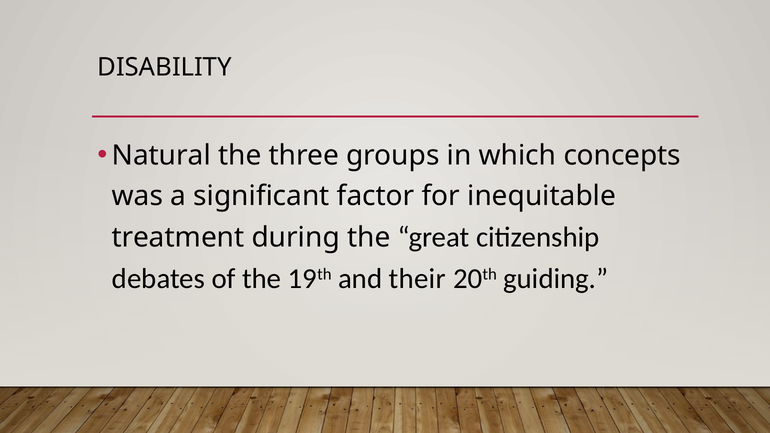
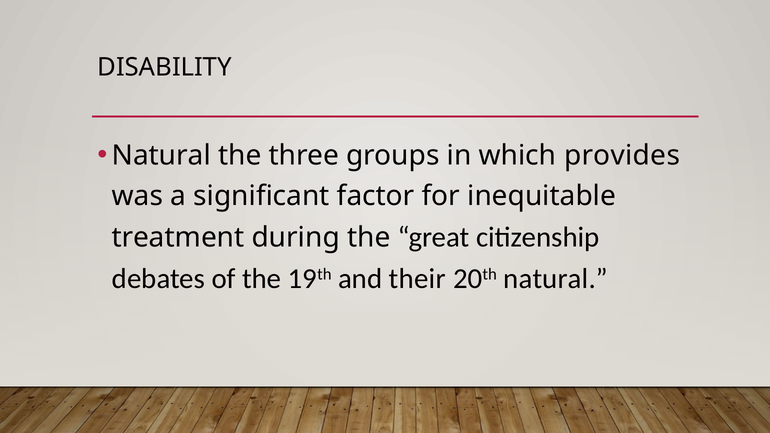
concepts: concepts -> provides (622, 156)
20th guiding: guiding -> natural (556, 279)
